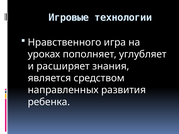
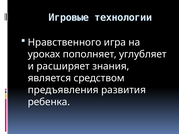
направленных: направленных -> предъявления (63, 90)
